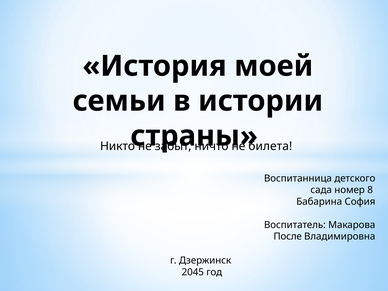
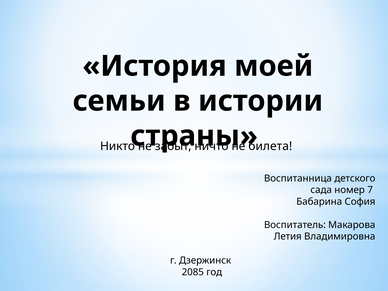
8: 8 -> 7 (370, 190)
После: После -> Летия (288, 237)
2045: 2045 -> 2085 (193, 272)
